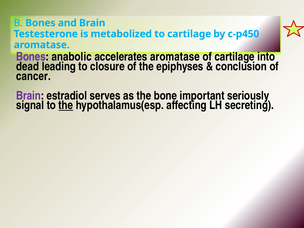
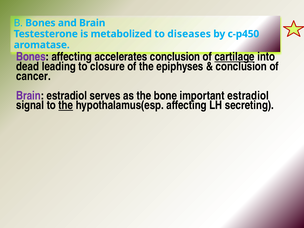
to cartilage: cartilage -> diseases (189, 34)
Bones anabolic: anabolic -> affecting (72, 57)
accelerates aromatase: aromatase -> conclusion (175, 57)
cartilage underline: none -> present (235, 57)
important seriously: seriously -> estradiol (248, 96)
